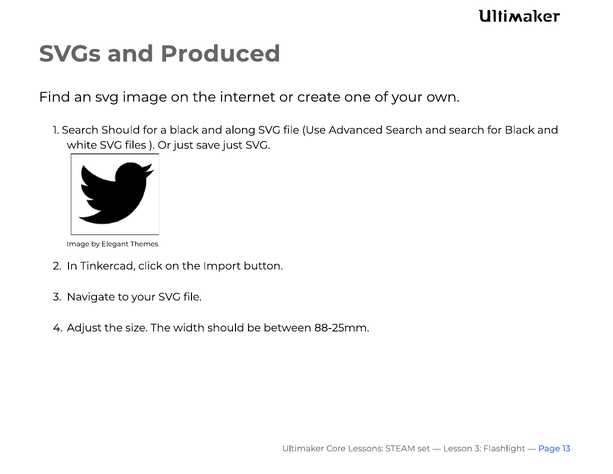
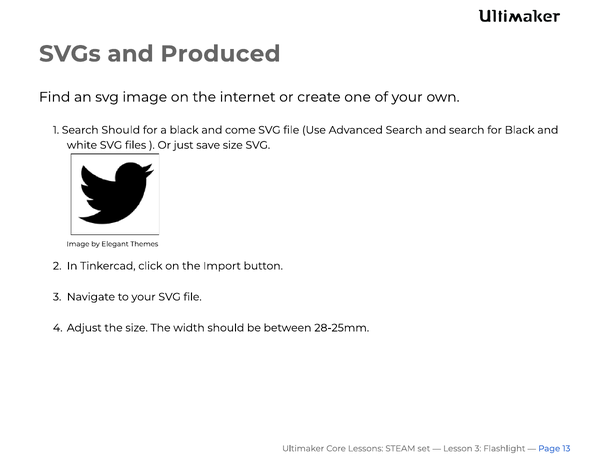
along: along -> come (240, 130)
save just: just -> size (233, 145)
88-25mm: 88-25mm -> 28-25mm (342, 328)
